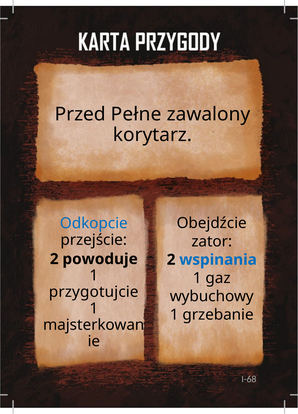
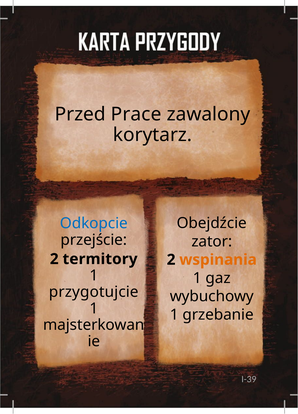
Pełne: Pełne -> Prace (136, 114)
powoduje: powoduje -> termitory (100, 259)
wspinania colour: blue -> orange (218, 260)
I-68: I-68 -> I-39 (249, 380)
